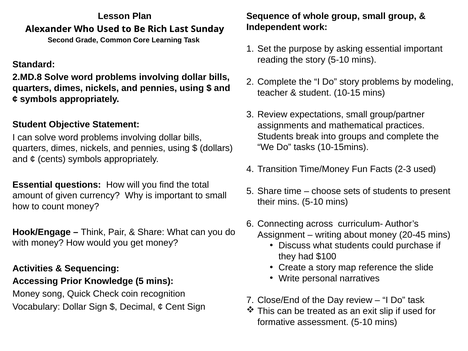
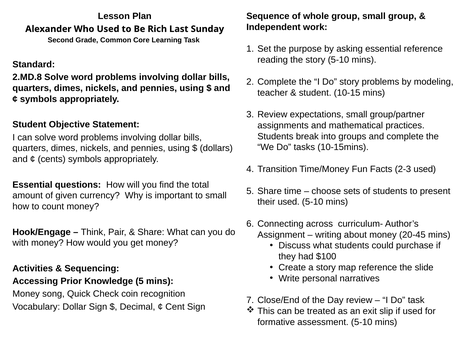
essential important: important -> reference (423, 49)
their mins: mins -> used (289, 202)
